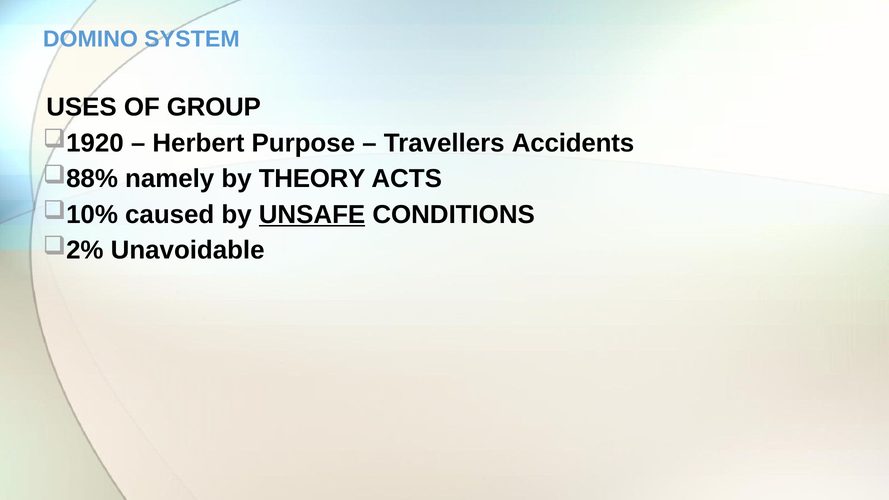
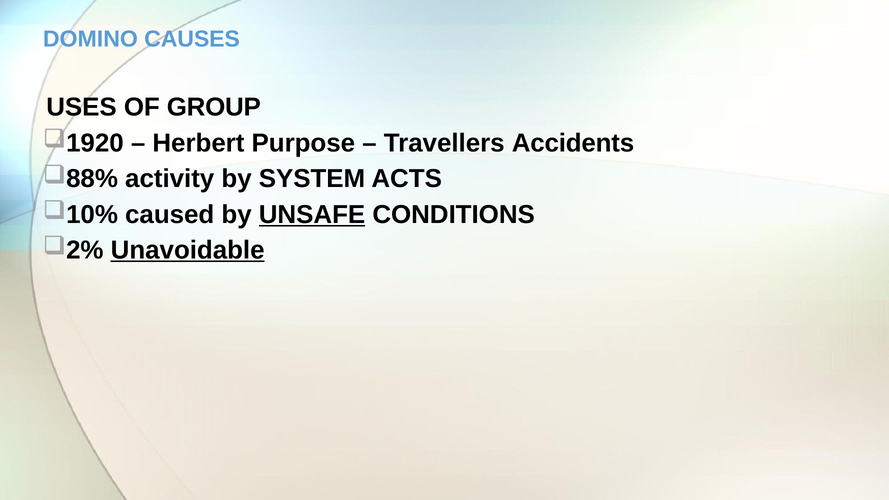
SYSTEM: SYSTEM -> CAUSES (192, 39)
namely: namely -> activity (170, 179)
THEORY: THEORY -> SYSTEM (312, 179)
Unavoidable underline: none -> present (188, 250)
